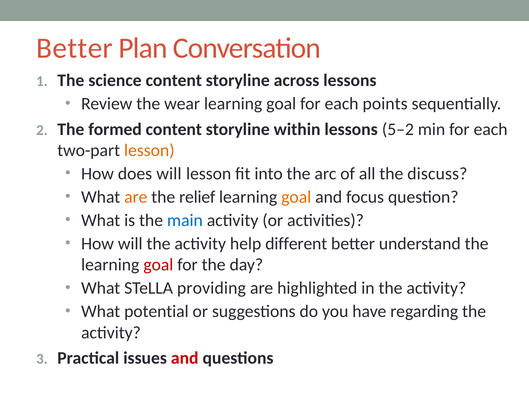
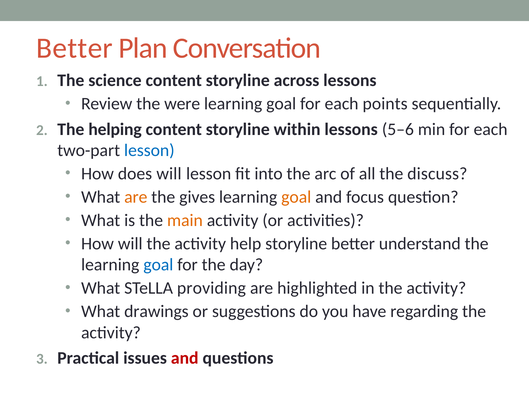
wear: wear -> were (182, 104)
formed: formed -> helping (115, 130)
5–2: 5–2 -> 5–6 (398, 130)
lesson colour: orange -> blue (149, 151)
relief: relief -> gives (197, 197)
main colour: blue -> orange (185, 221)
help different: different -> storyline (296, 244)
goal colour: red -> blue (158, 265)
potential: potential -> drawings (156, 312)
